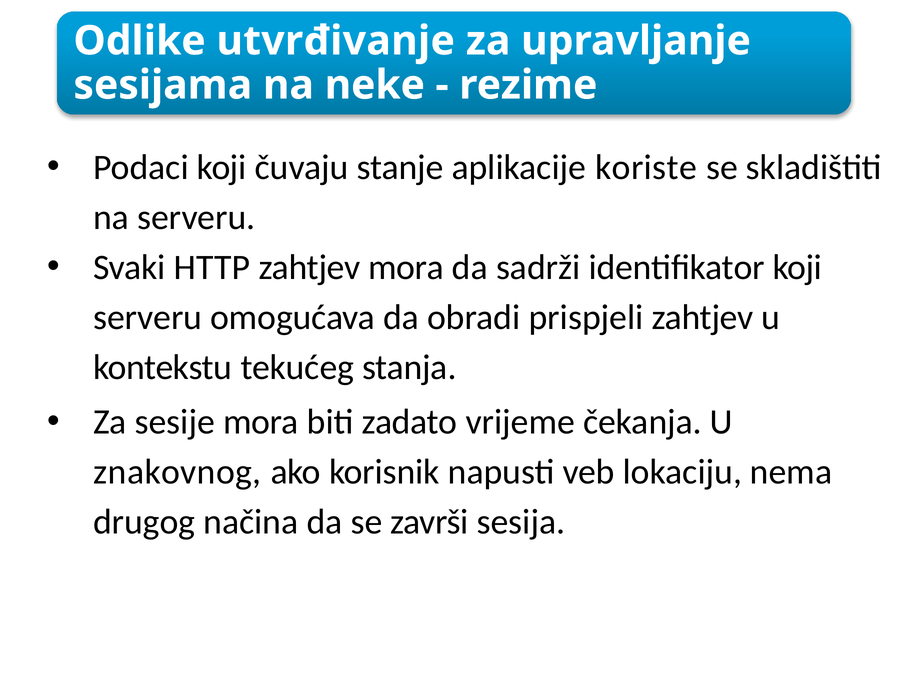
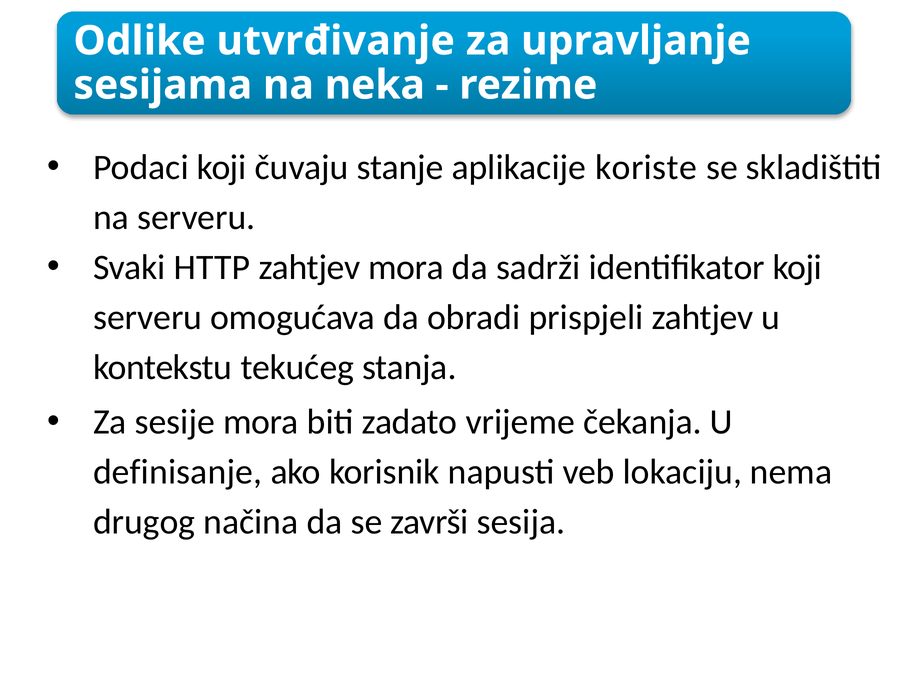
neke: neke -> neka (375, 85)
znakovnog: znakovnog -> definisanje (178, 472)
